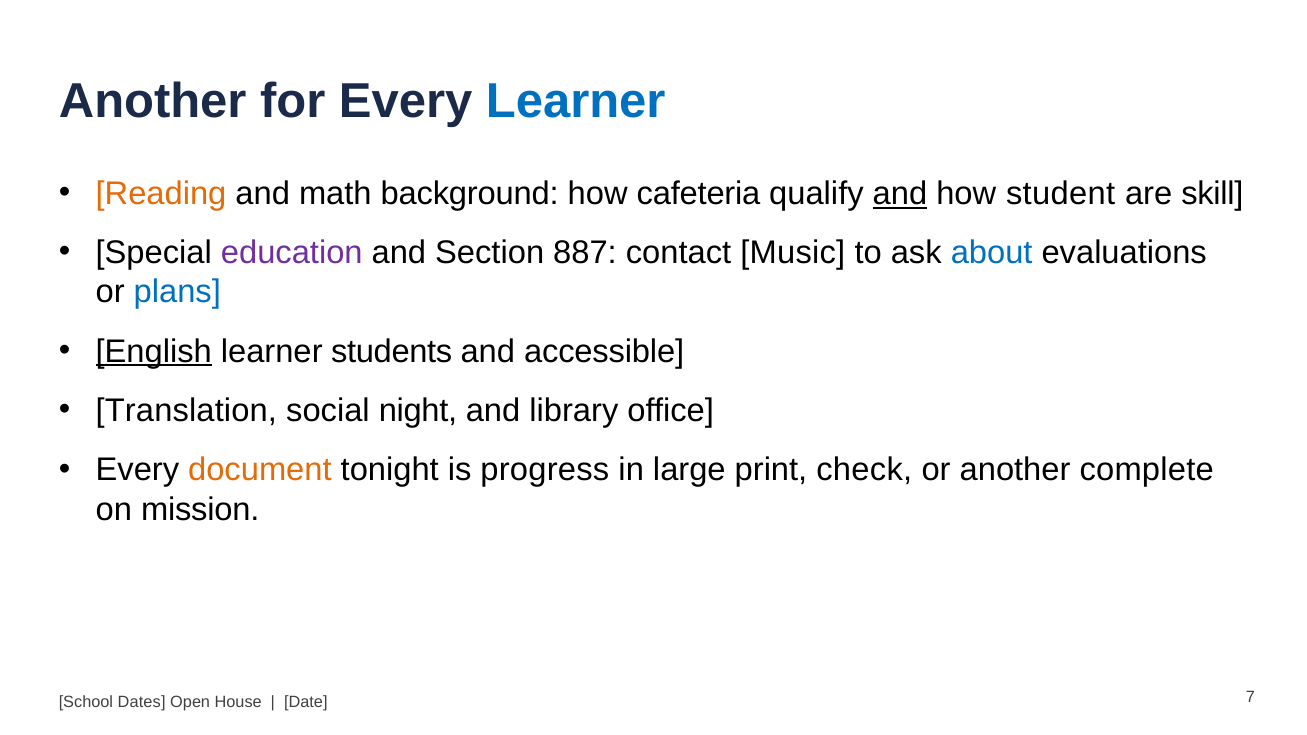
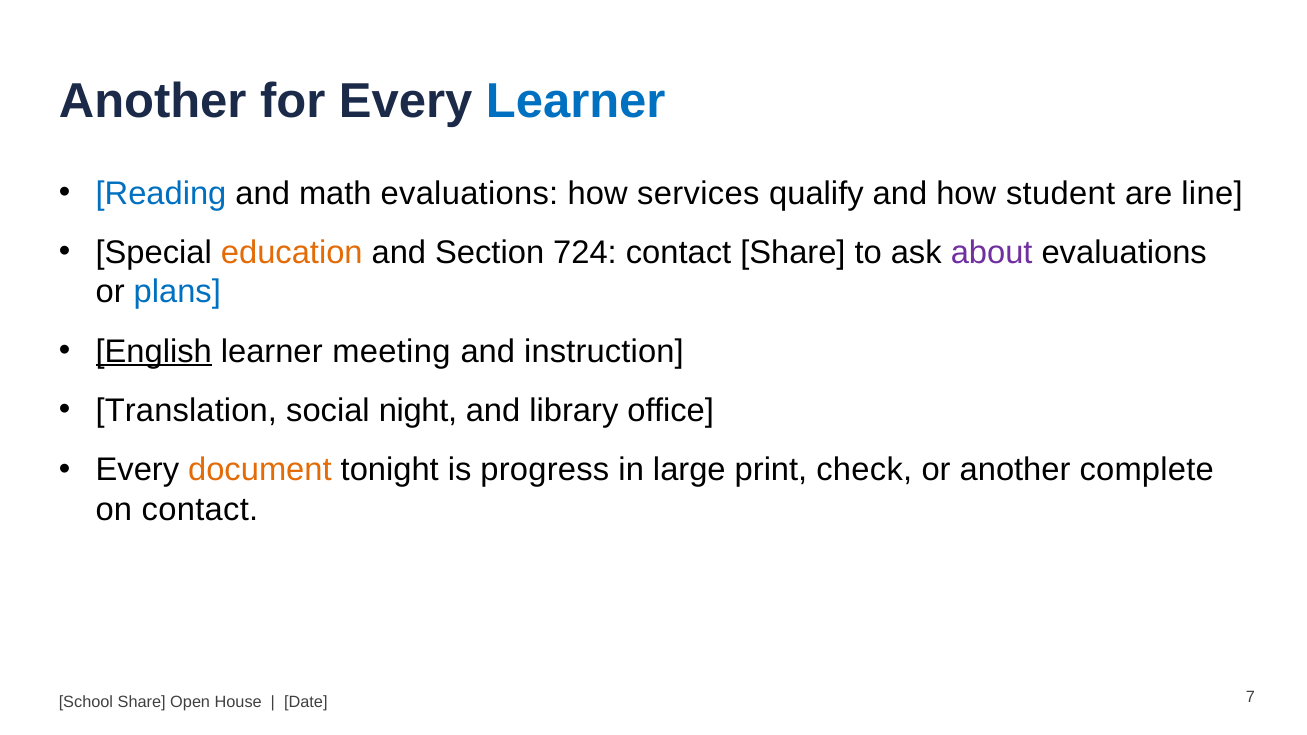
Reading colour: orange -> blue (161, 194)
math background: background -> evaluations (469, 194)
cafeteria: cafeteria -> services (698, 194)
and underline: present -> none (900, 194)
skill: skill -> line (1212, 194)
education colour: purple -> orange (292, 253)
887: 887 -> 724 (585, 253)
contact Music: Music -> Share (793, 253)
about colour: blue -> purple (992, 253)
students: students -> meeting (391, 351)
accessible: accessible -> instruction (604, 351)
on mission: mission -> contact (200, 509)
Dates: Dates -> Share (142, 702)
